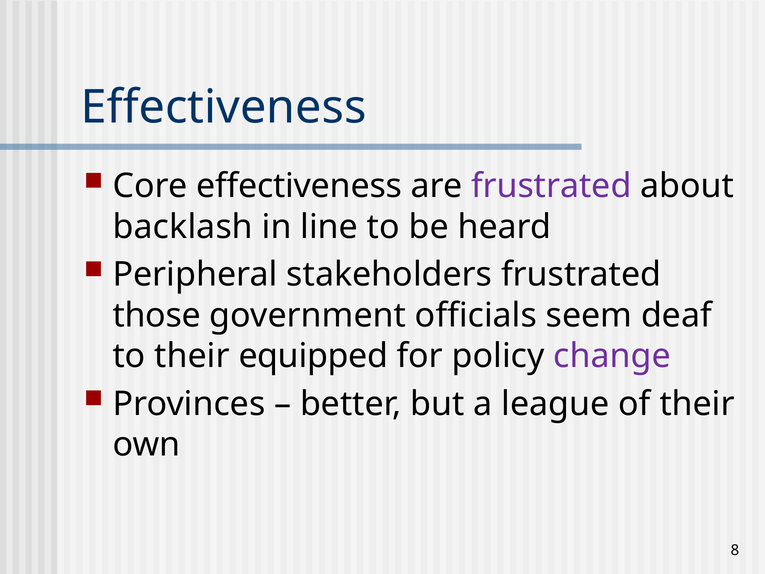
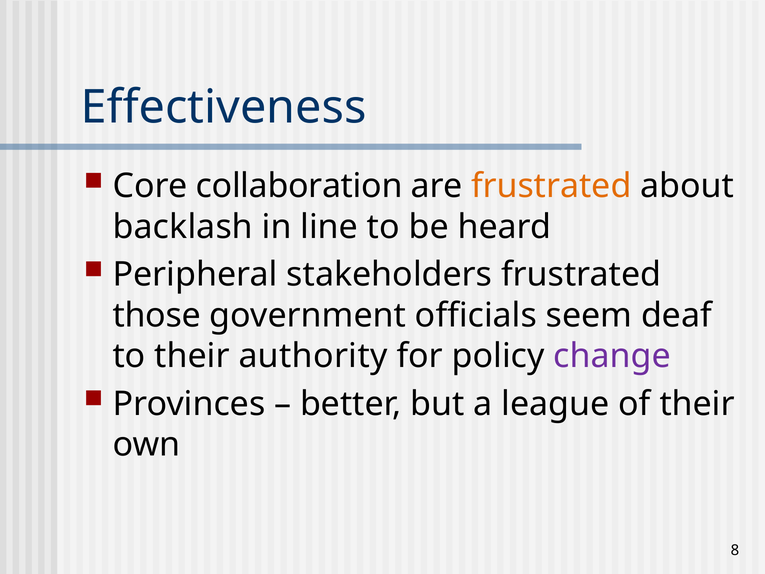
Core effectiveness: effectiveness -> collaboration (299, 186)
frustrated colour: purple -> orange (551, 186)
equipped: equipped -> authority (313, 356)
